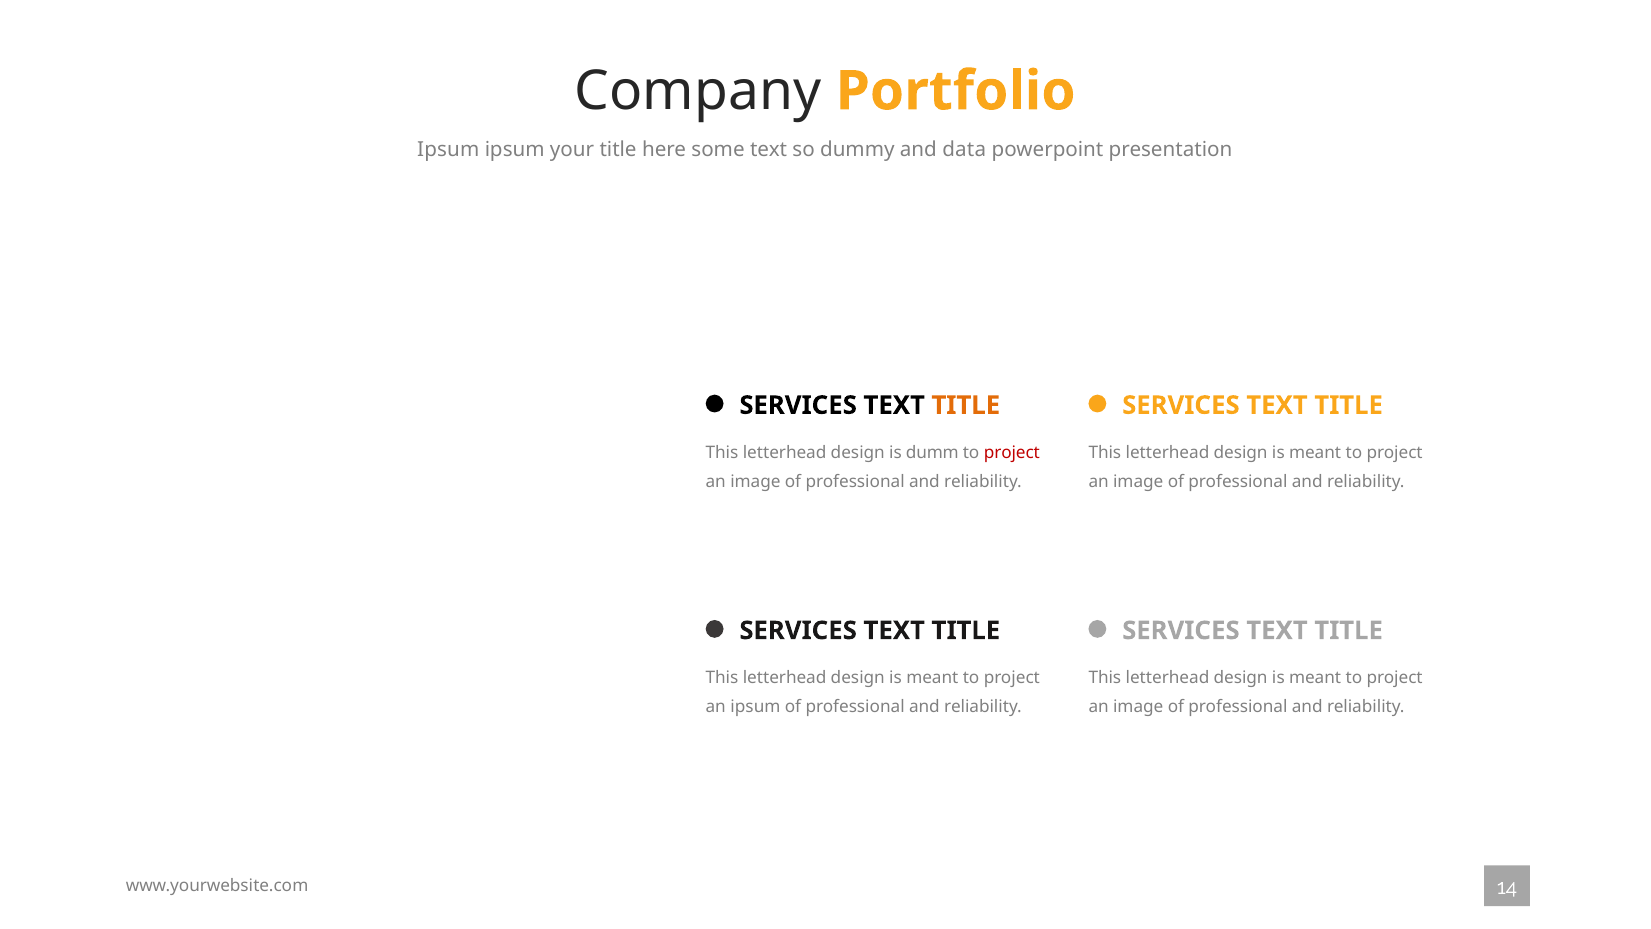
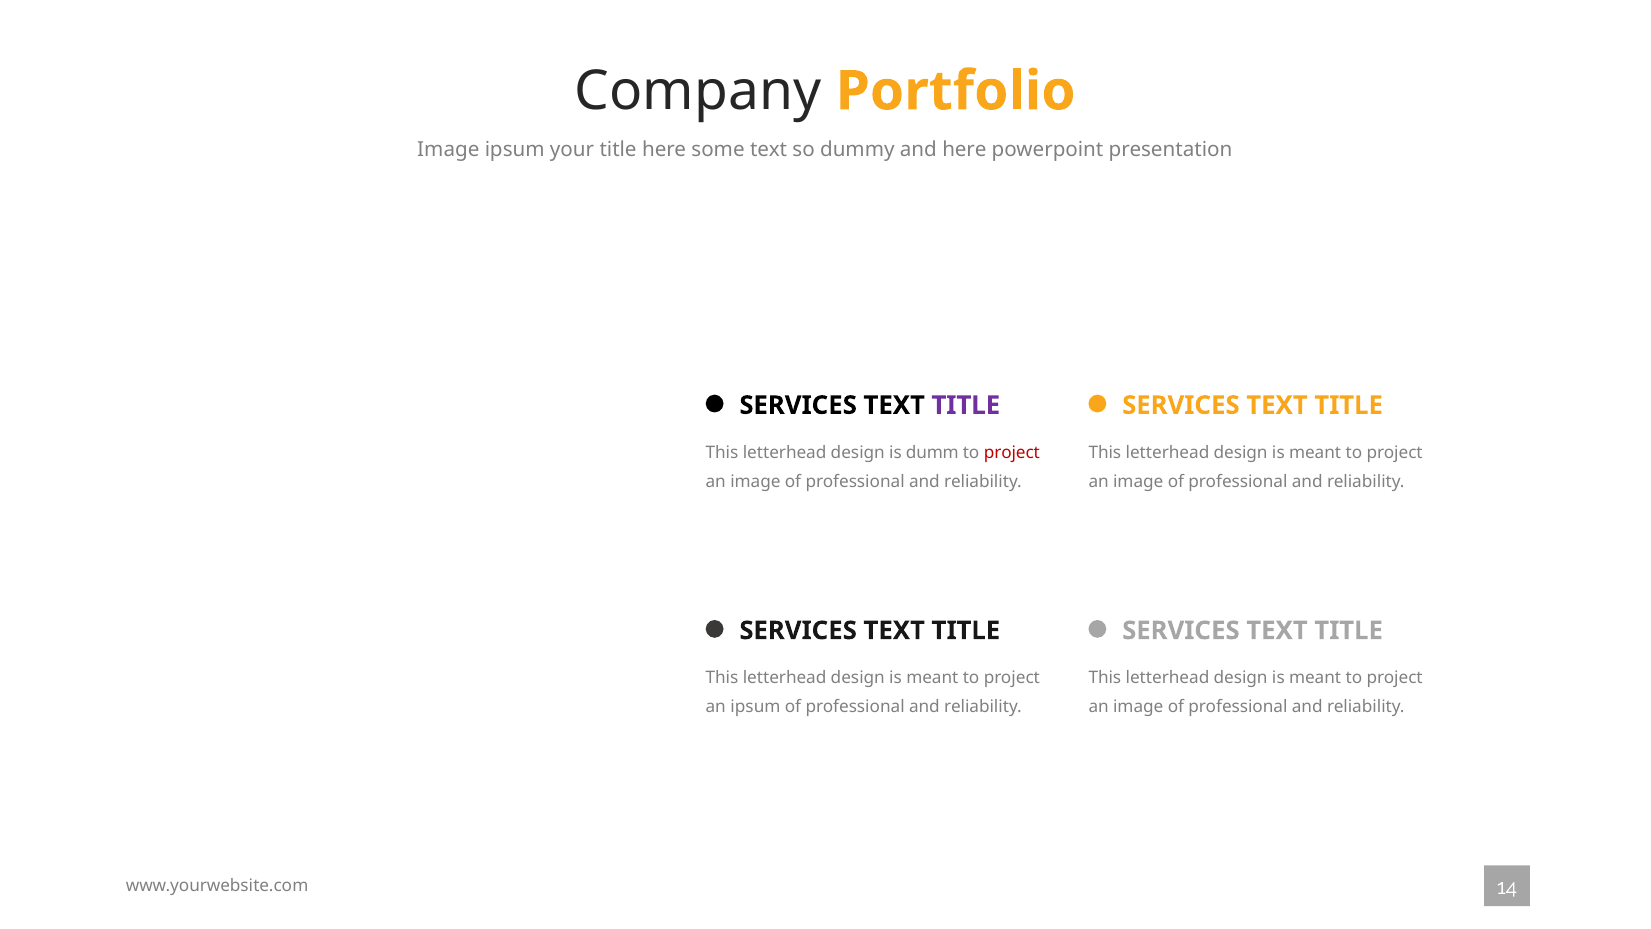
Ipsum: Ipsum -> Image (448, 150)
and data: data -> here (964, 150)
TITLE colour: orange -> purple (966, 405)
